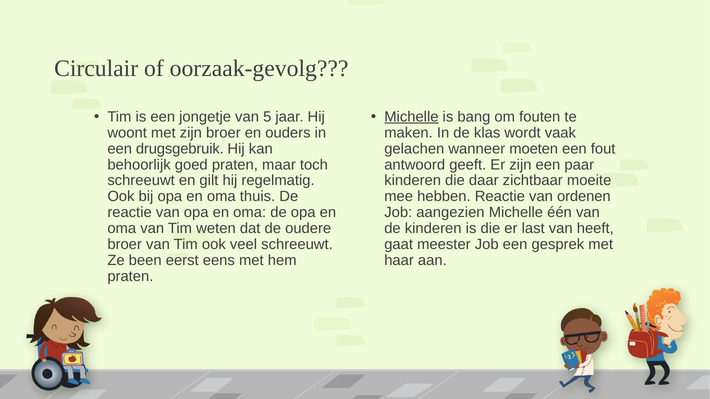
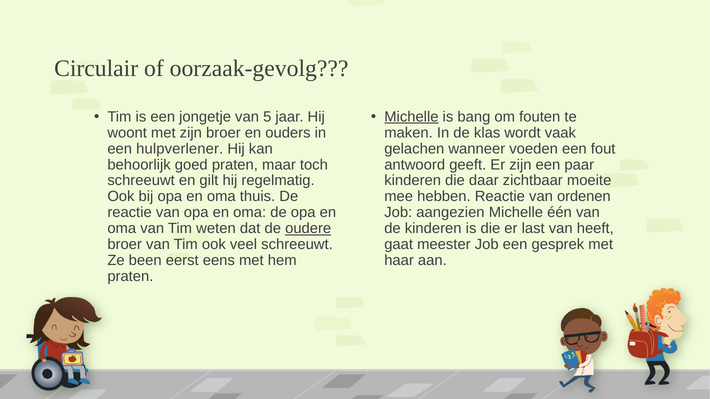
drugsgebruik: drugsgebruik -> hulpverlener (180, 149)
moeten: moeten -> voeden (534, 149)
oudere underline: none -> present (308, 229)
